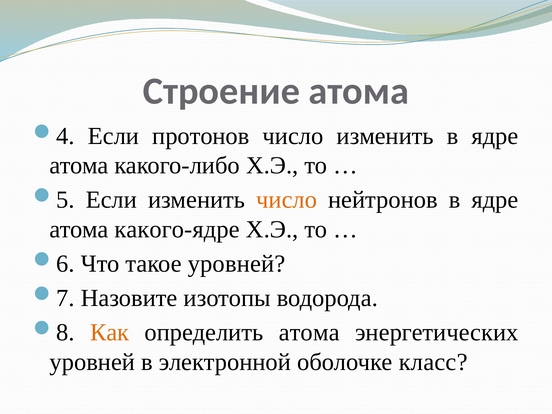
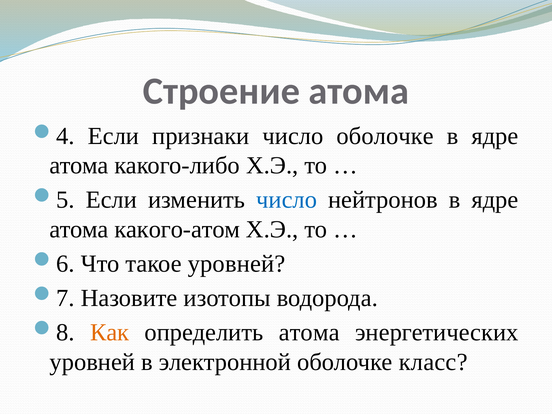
протонов: протонов -> признаки (201, 136)
число изменить: изменить -> оболочке (385, 136)
число colour: orange -> blue (287, 200)
какого-ядре: какого-ядре -> какого-атом (177, 229)
